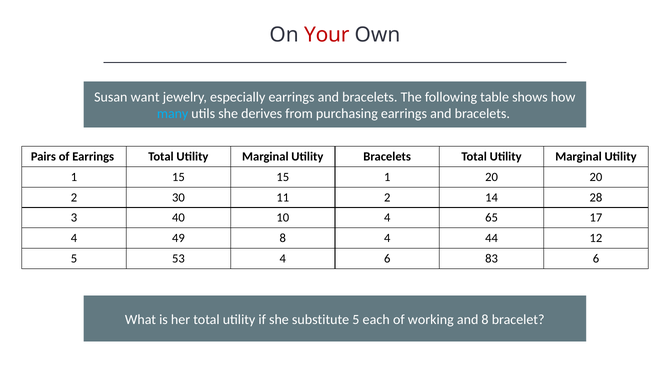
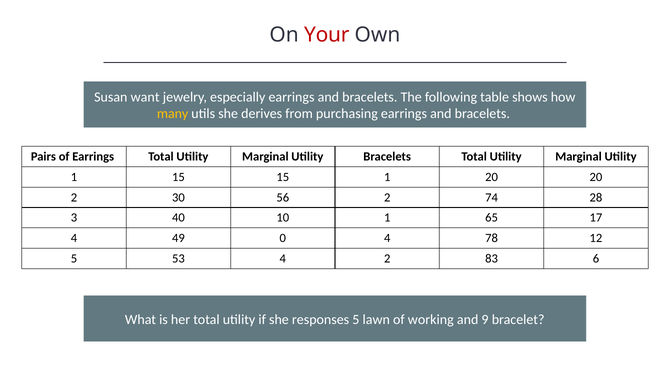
many colour: light blue -> yellow (173, 114)
11: 11 -> 56 (283, 197)
14: 14 -> 74 (492, 197)
10 4: 4 -> 1 (387, 218)
49 8: 8 -> 0 (283, 238)
44: 44 -> 78 (492, 238)
4 6: 6 -> 2 (387, 258)
substitute: substitute -> responses (321, 319)
each: each -> lawn (376, 319)
and 8: 8 -> 9 (485, 319)
